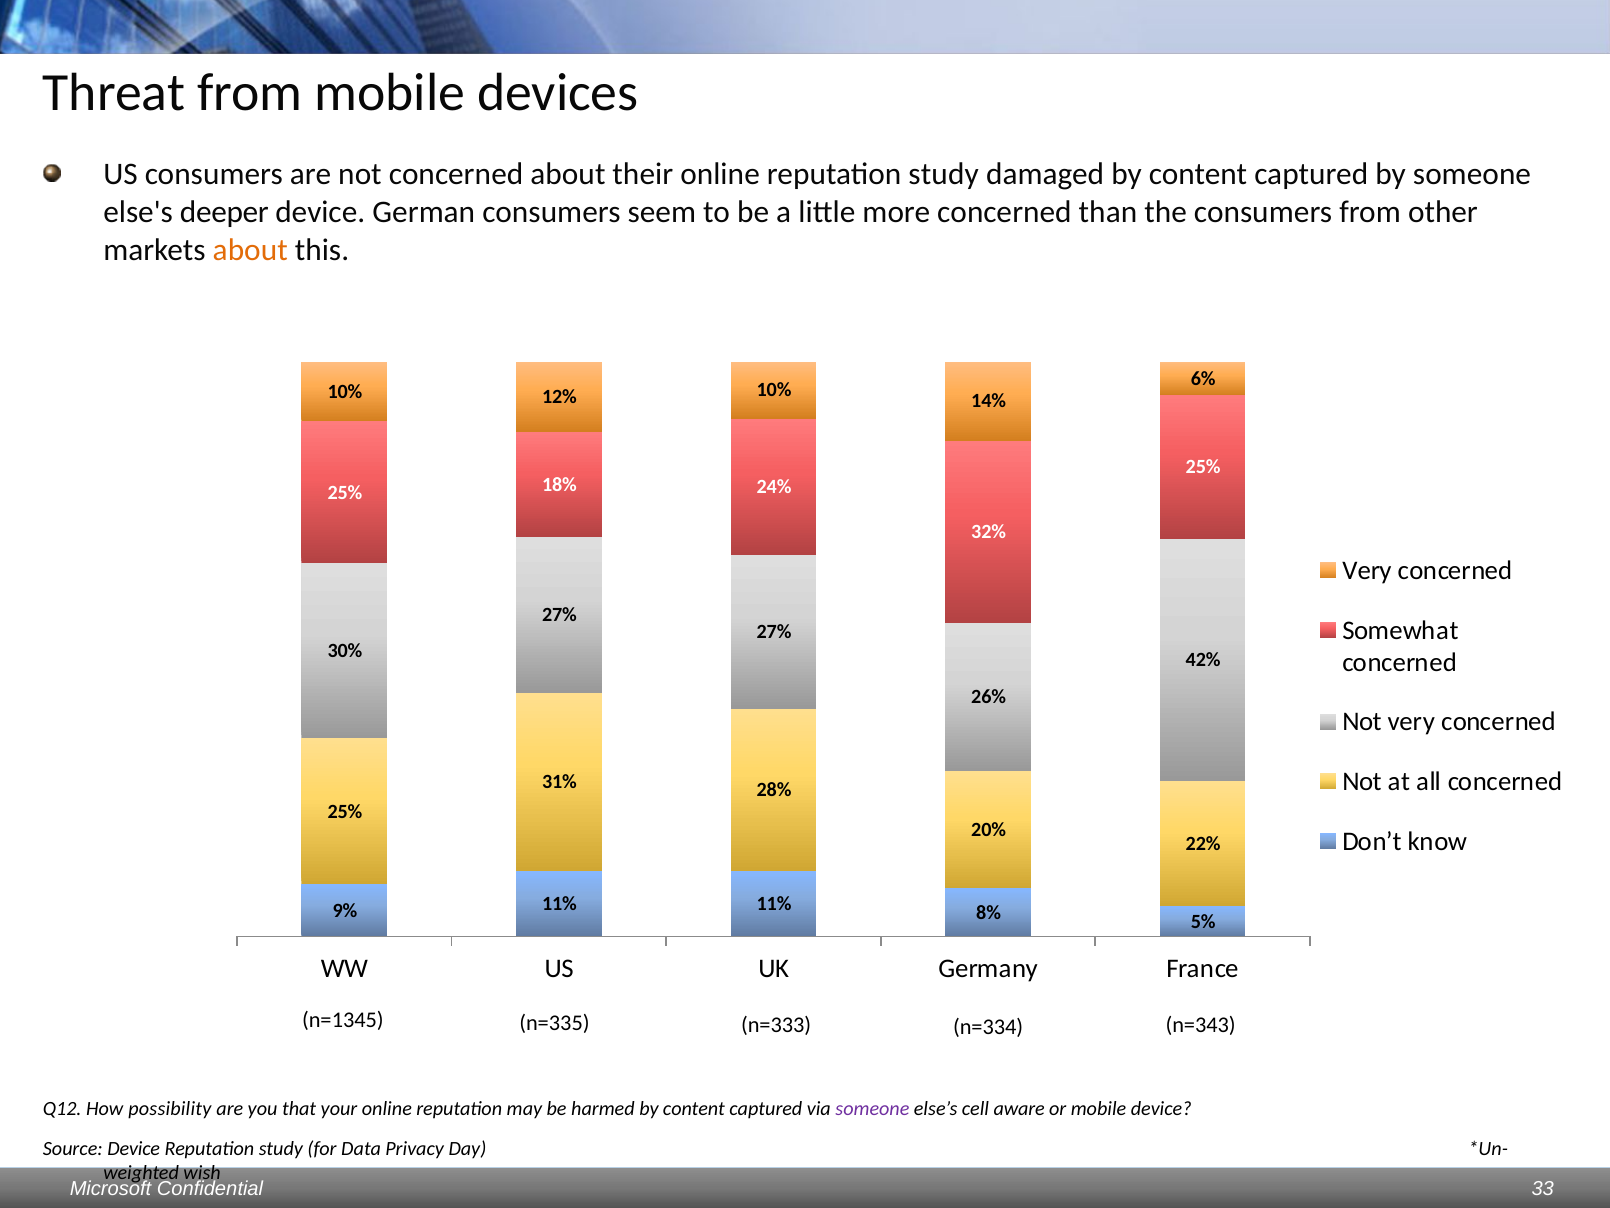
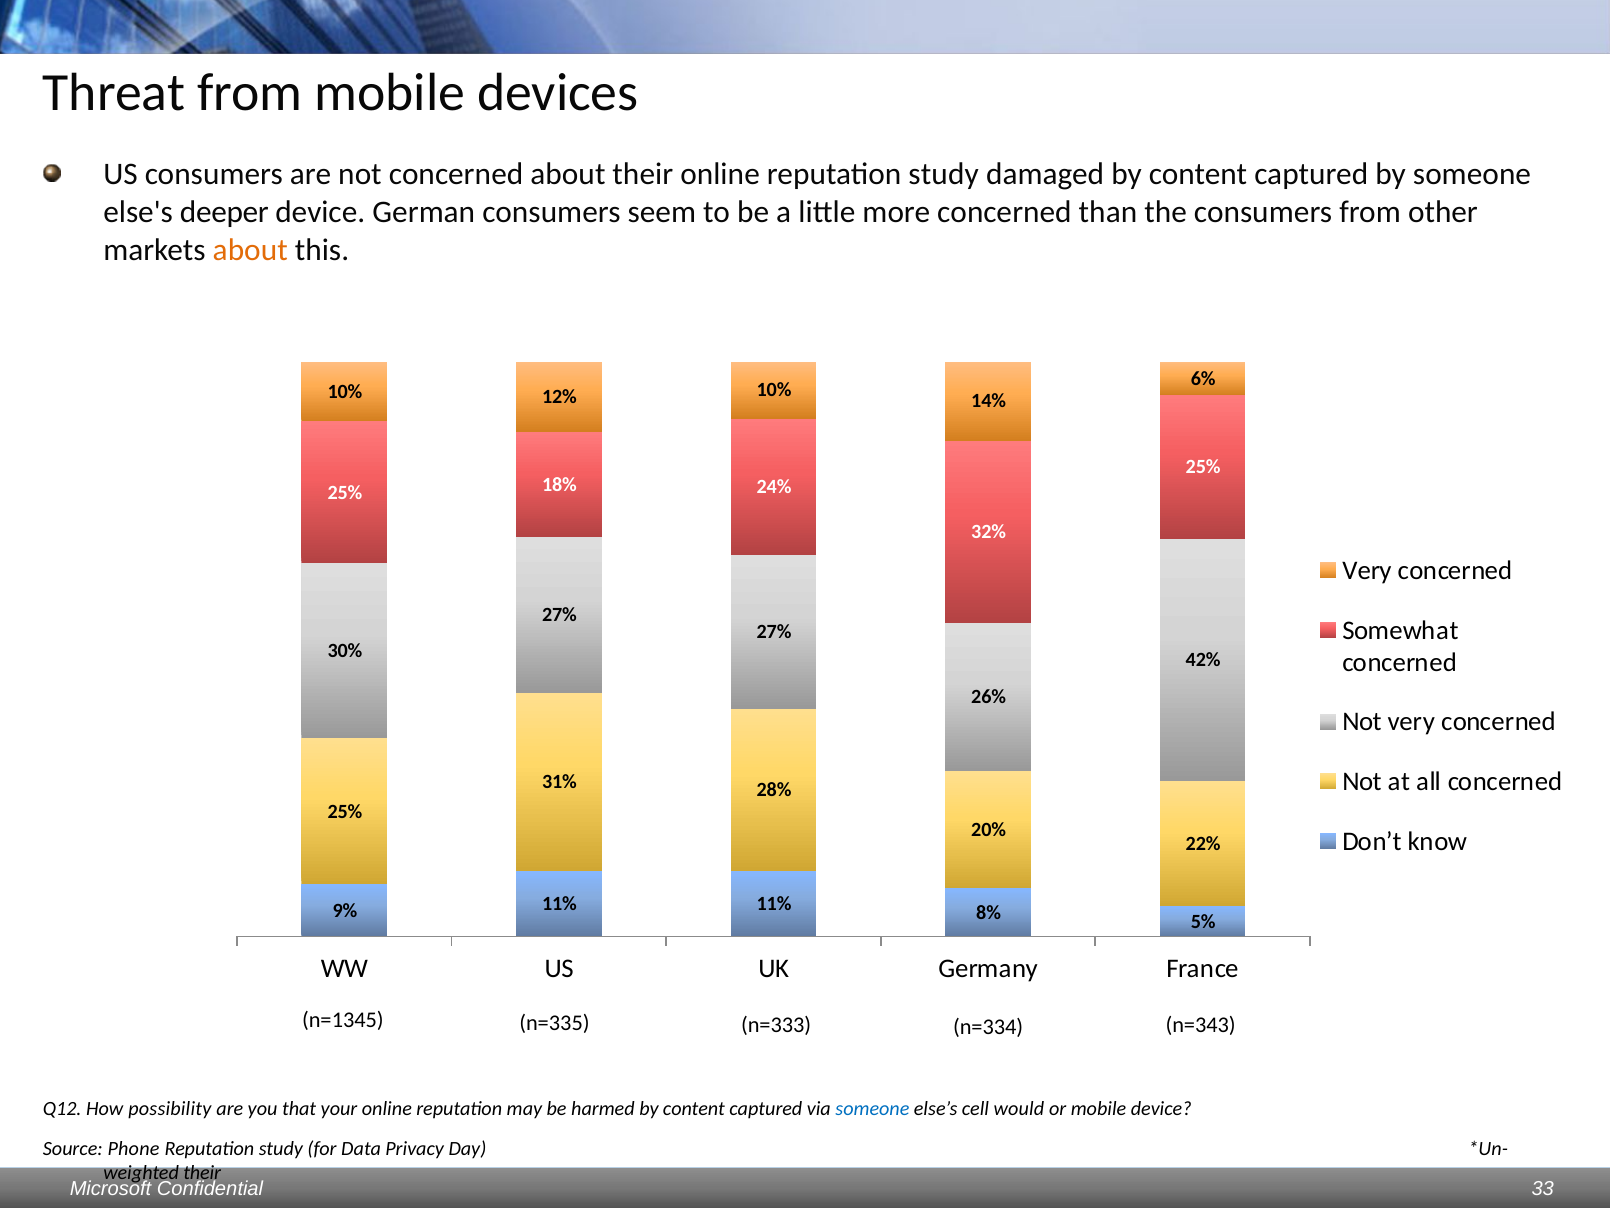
someone colour: purple -> blue (872, 1108)
aware: aware -> would (1019, 1108)
Source Device: Device -> Phone (134, 1149)
wish: wish -> their (202, 1173)
